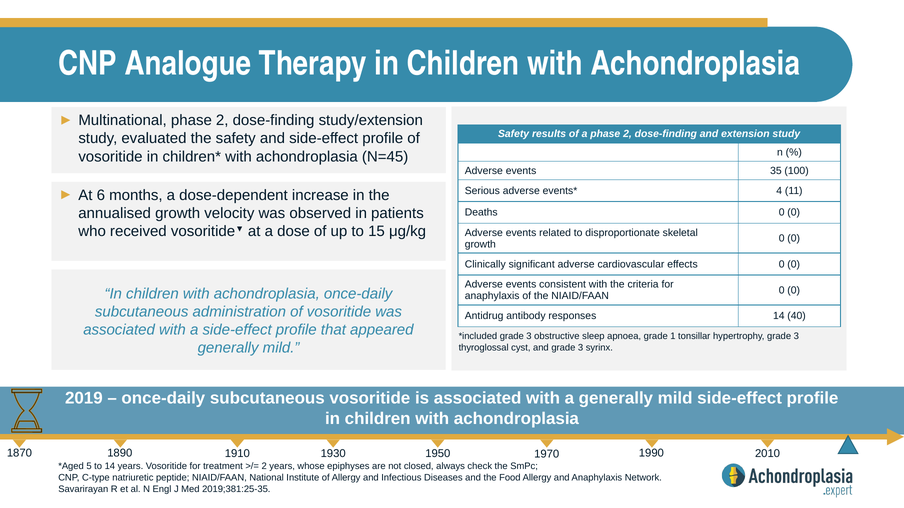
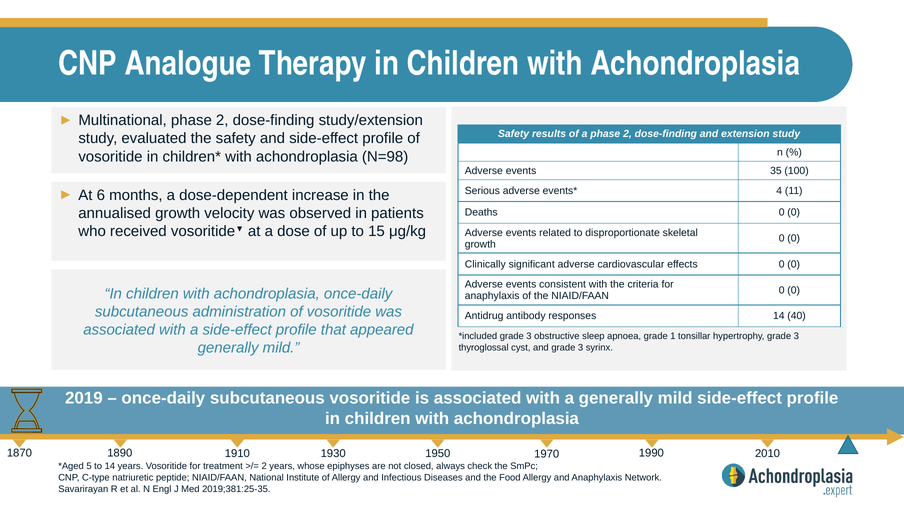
N=45: N=45 -> N=98 (385, 157)
